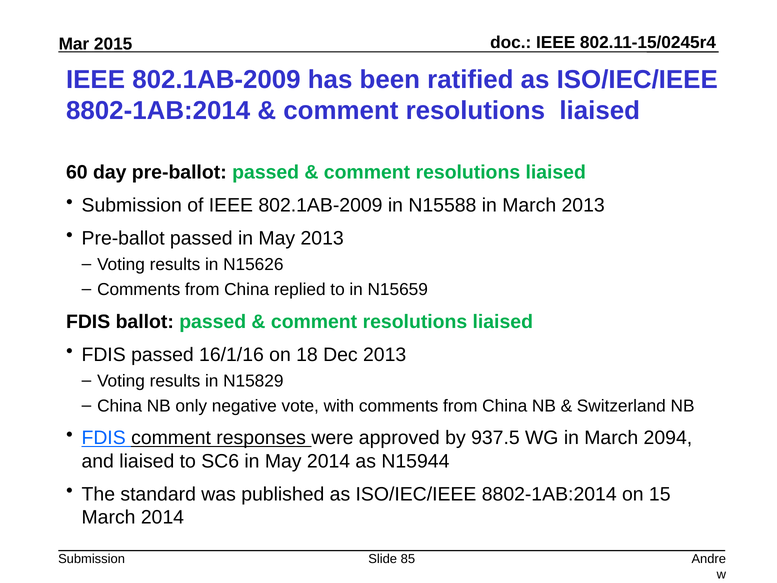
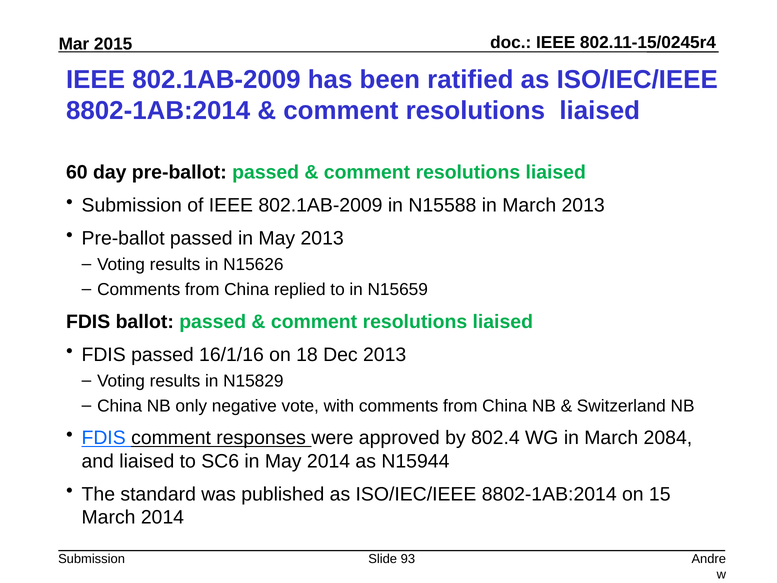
937.5: 937.5 -> 802.4 (495, 438)
2094: 2094 -> 2084 (668, 438)
85: 85 -> 93 (408, 559)
